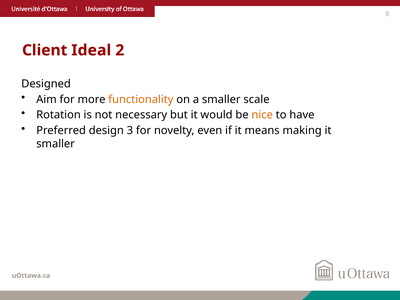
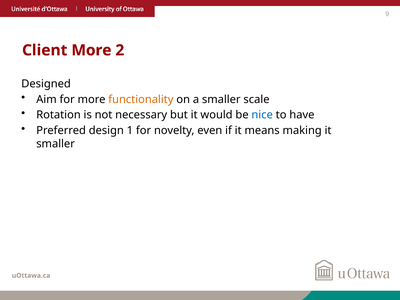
Client Ideal: Ideal -> More (91, 50)
nice colour: orange -> blue (262, 115)
3: 3 -> 1 (130, 131)
